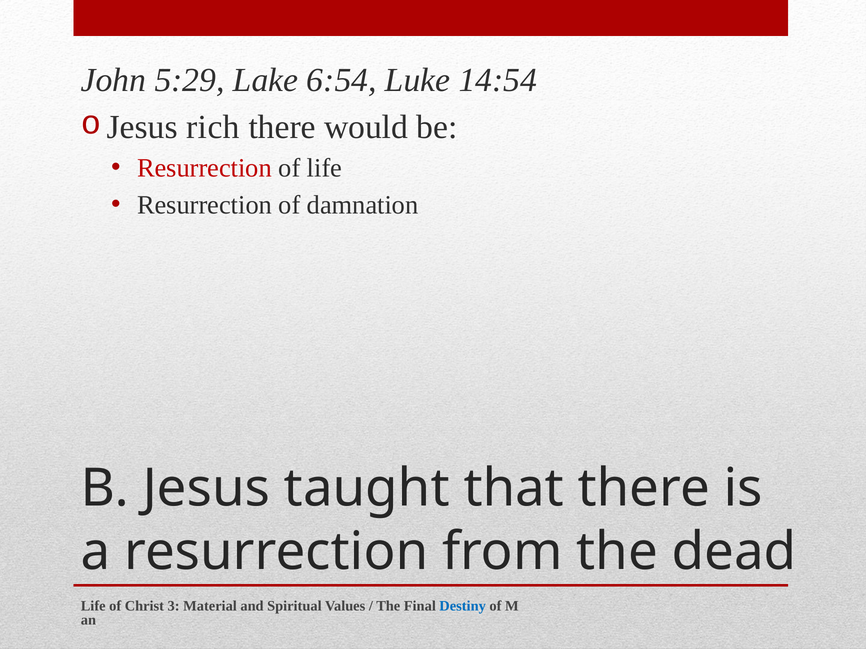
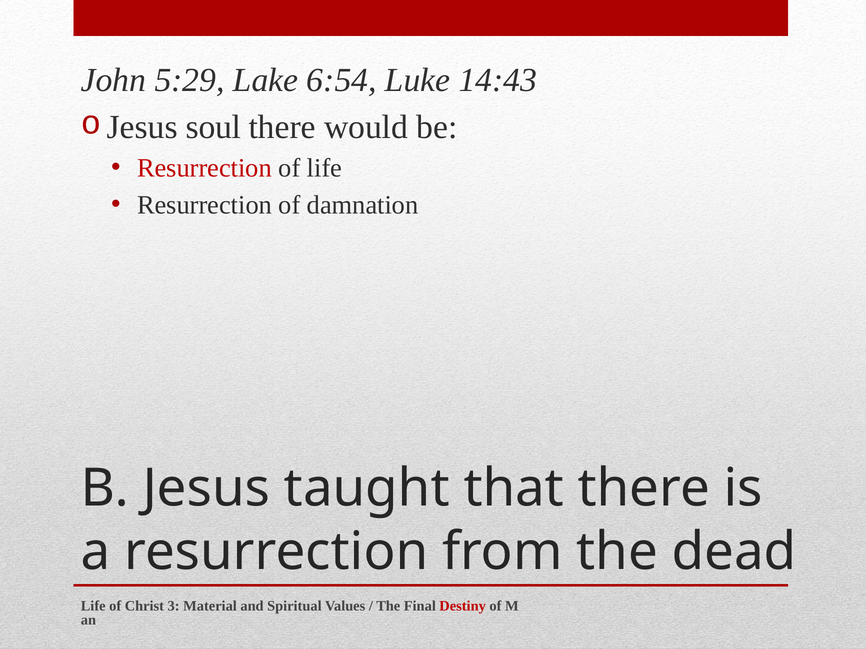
14:54: 14:54 -> 14:43 (498, 80)
rich: rich -> soul (213, 127)
Destiny colour: blue -> red (463, 606)
